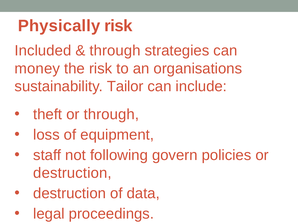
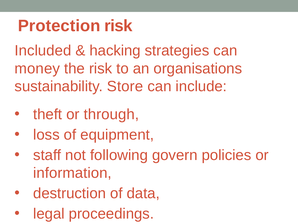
Physically: Physically -> Protection (59, 26)
through: through -> hacking (115, 50)
Tailor: Tailor -> Store (125, 86)
destruction: destruction -> information (72, 173)
